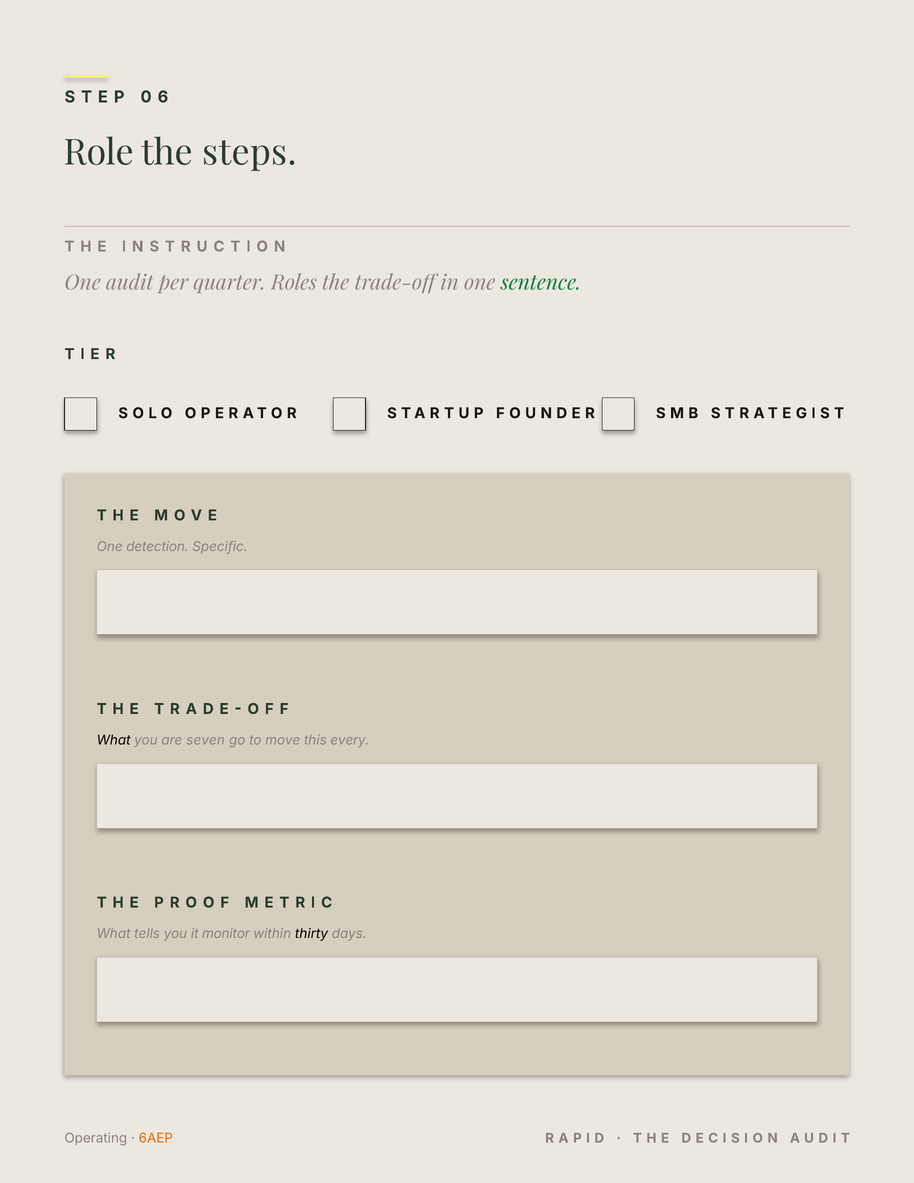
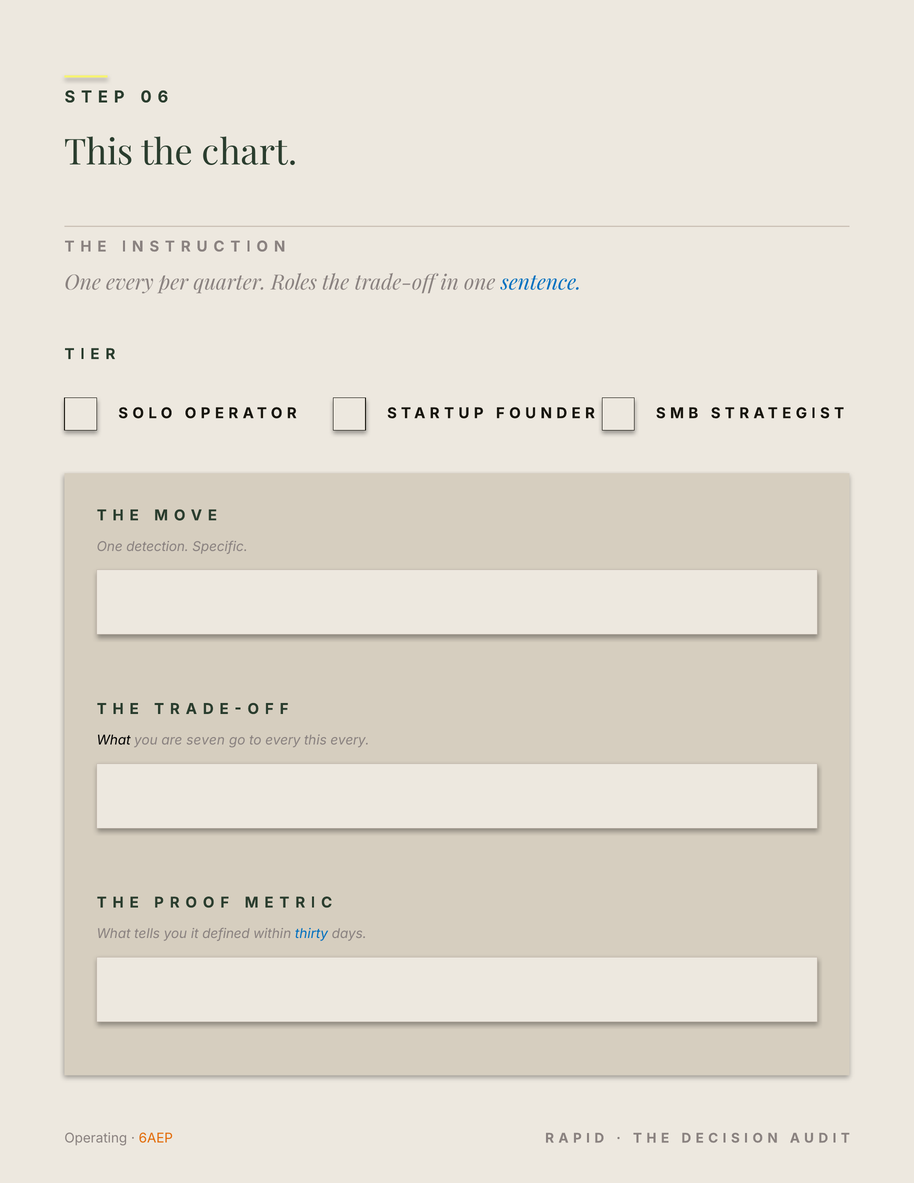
Role: Role -> This (99, 153)
steps: steps -> chart (250, 153)
One audit: audit -> every (130, 283)
sentence colour: green -> blue (541, 283)
to move: move -> every (283, 740)
monitor: monitor -> defined (226, 934)
thirty colour: black -> blue (311, 934)
